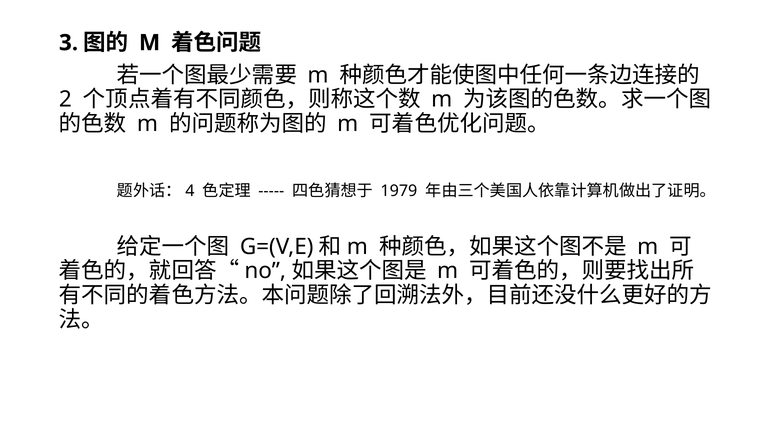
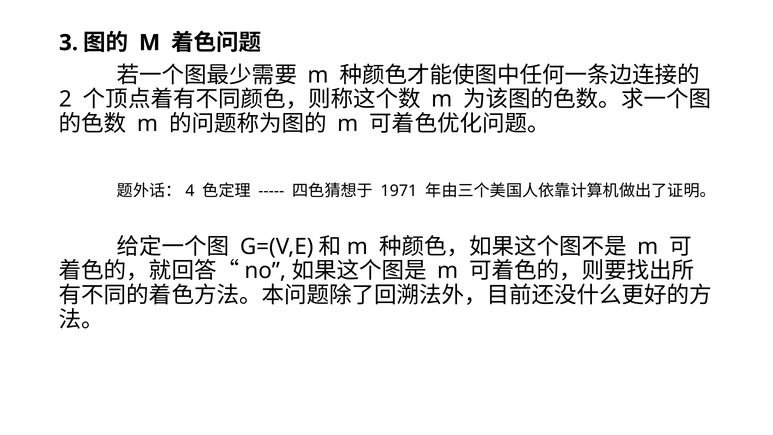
1979: 1979 -> 1971 (399, 191)
